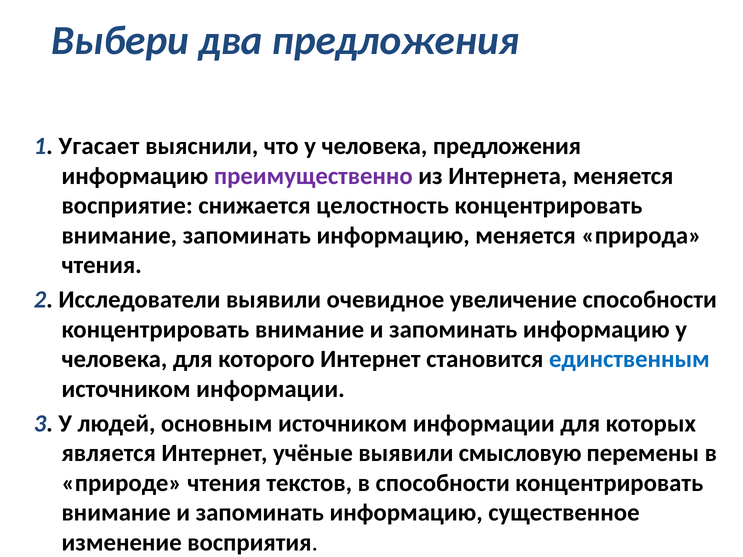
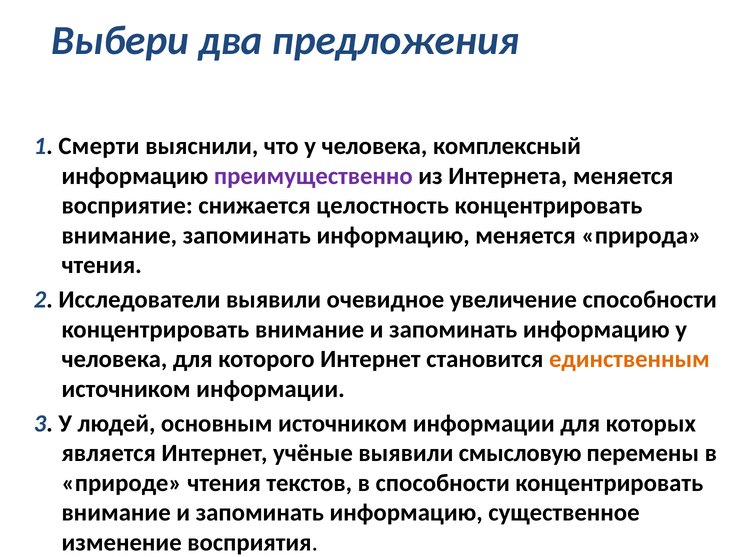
Угасает: Угасает -> Смерти (99, 146)
человека предложения: предложения -> комплексный (507, 146)
единственным colour: blue -> orange (629, 359)
